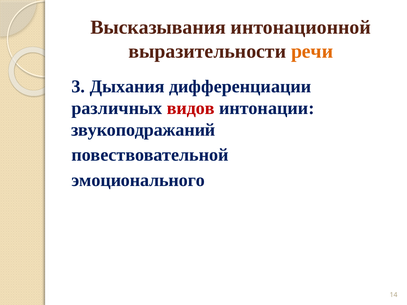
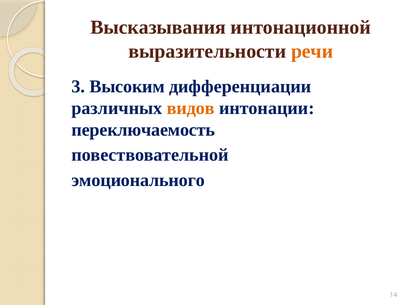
Дыхания: Дыхания -> Высоким (127, 87)
видов colour: red -> orange (191, 108)
звукоподражаний: звукоподражаний -> переключаемость (143, 130)
